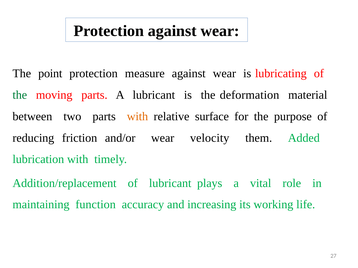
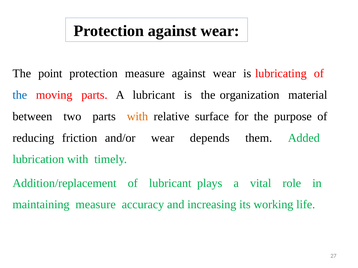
the colour: green -> blue (20, 95)
deformation: deformation -> organization (250, 95)
velocity: velocity -> depends (210, 138)
maintaining function: function -> measure (96, 205)
